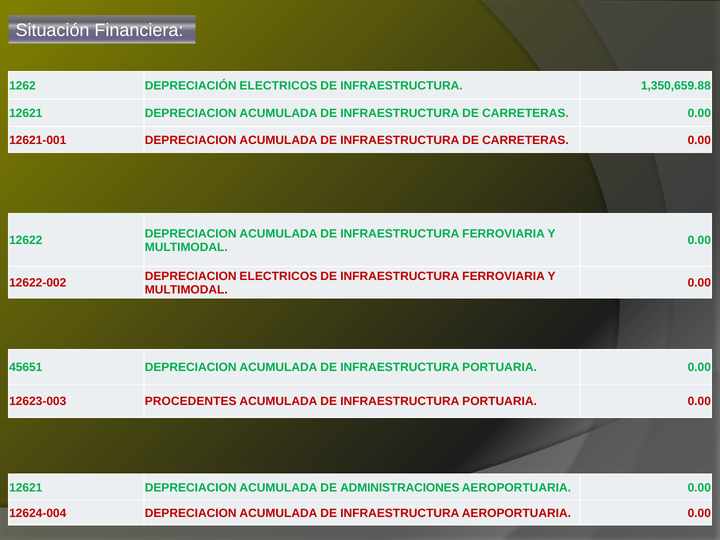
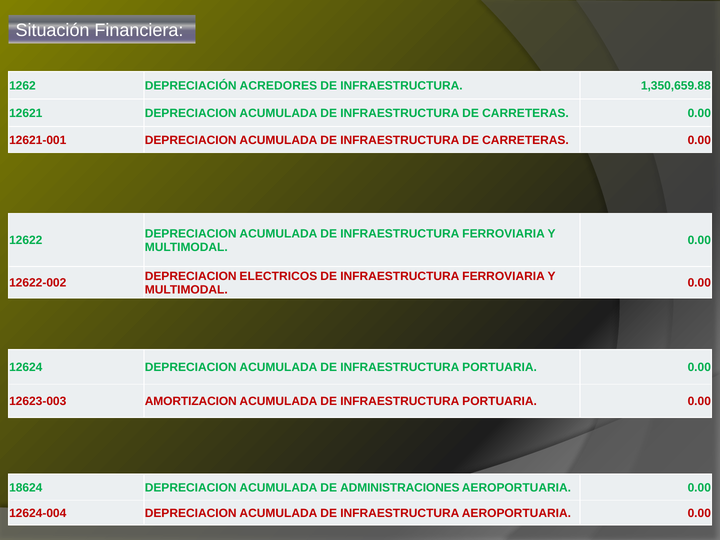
DEPRECIACIÓN ELECTRICOS: ELECTRICOS -> ACREDORES (278, 86)
45651: 45651 -> 12624 (26, 367)
PROCEDENTES: PROCEDENTES -> AMORTIZACION (191, 401)
12621: 12621 -> 18624 (26, 488)
